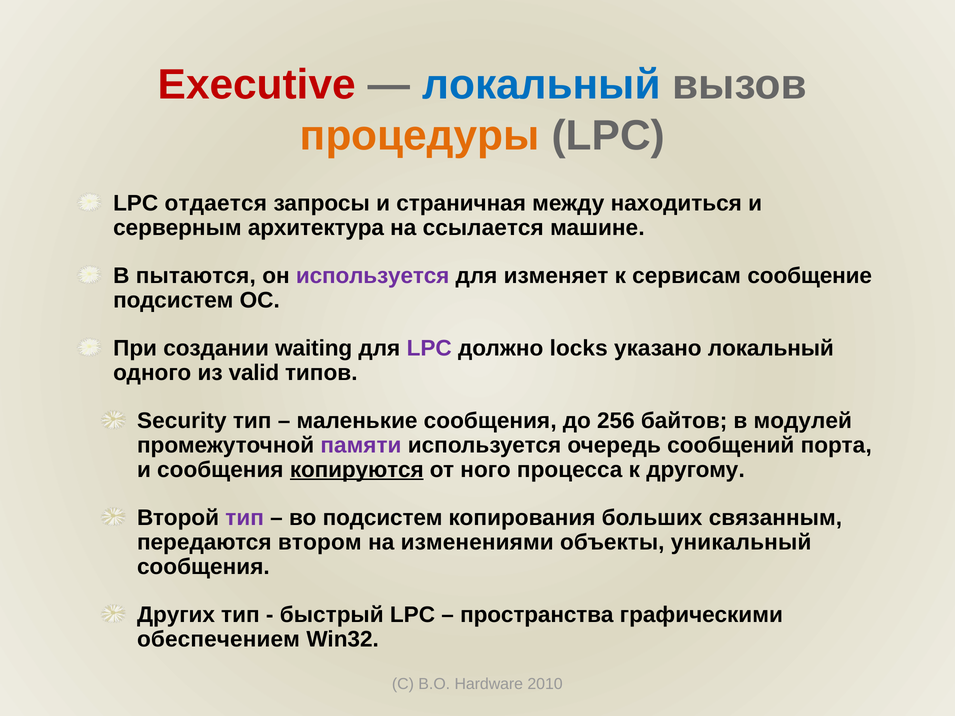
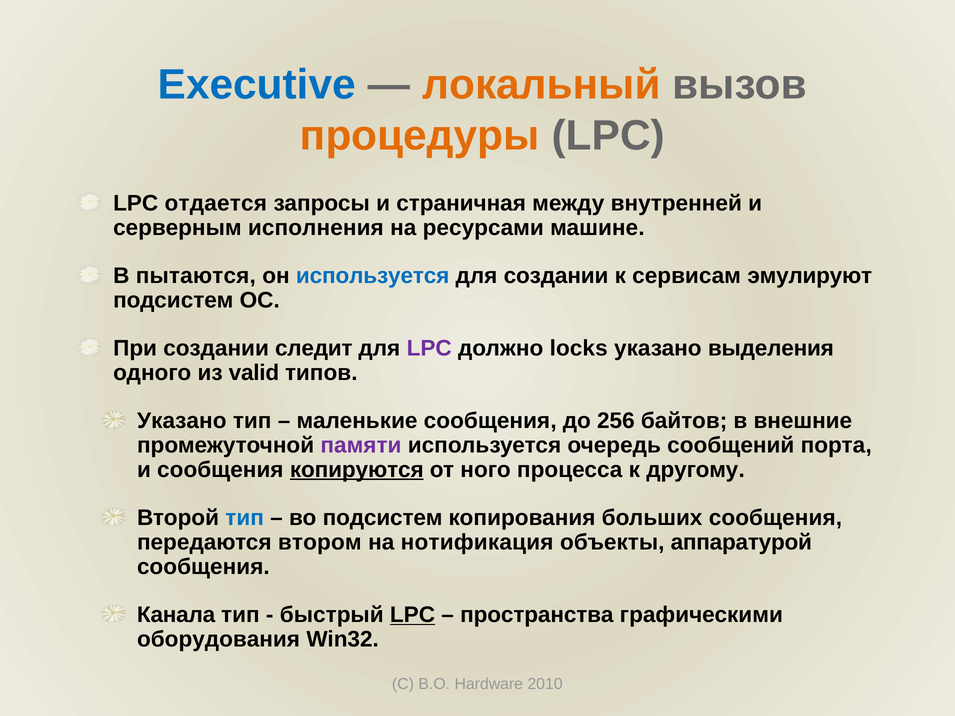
Executive colour: red -> blue (257, 85)
локальный colour: blue -> orange (541, 85)
находиться: находиться -> внутренней (676, 203)
архитектура: архитектура -> исполнения (316, 228)
ссылается: ссылается -> ресурсами (483, 228)
используется colour: purple -> blue (373, 276)
для изменяет: изменяет -> создании (556, 276)
сообщение: сообщение -> эмулируют (810, 276)
waiting: waiting -> следит (314, 349)
указано локальный: локальный -> выделения (771, 349)
Security: Security -> Указано (182, 421)
модулей: модулей -> внешние (803, 421)
тип colour: purple -> blue (245, 518)
больших связанным: связанным -> сообщения (775, 518)
изменениями: изменениями -> нотификация (477, 542)
уникальный: уникальный -> аппаратурой (741, 542)
Других: Других -> Канала (176, 615)
LPC underline: none -> present (413, 615)
обеспечением: обеспечением -> оборудования (219, 639)
